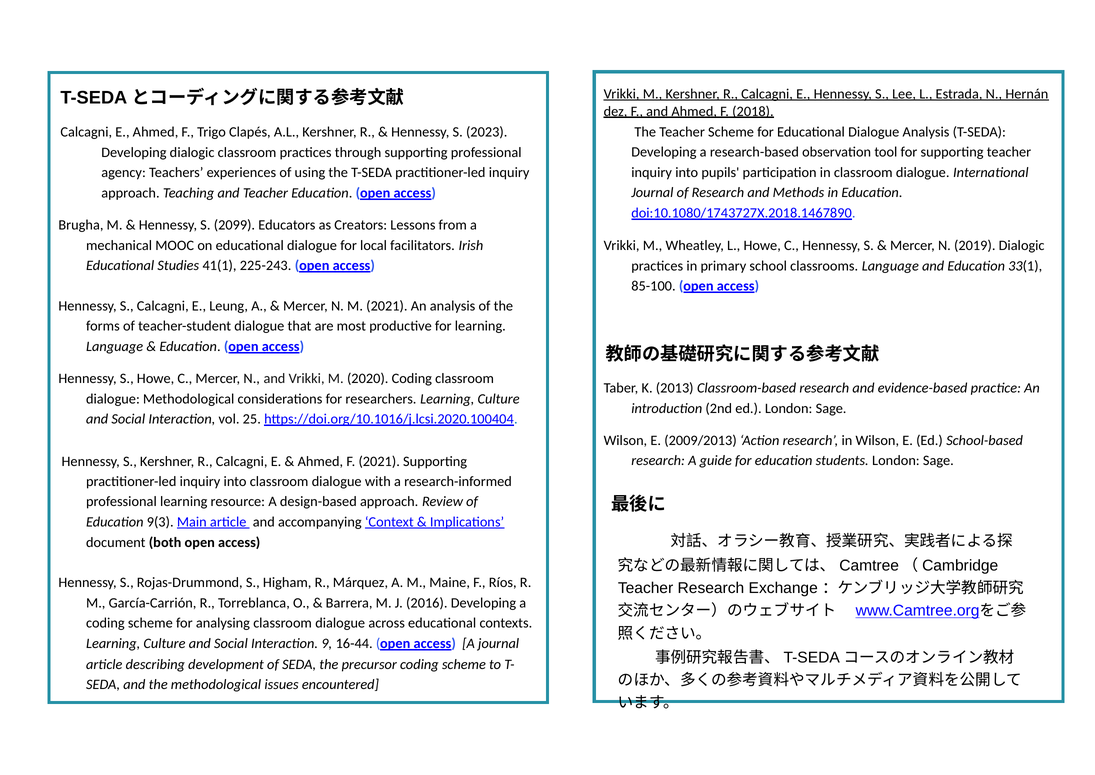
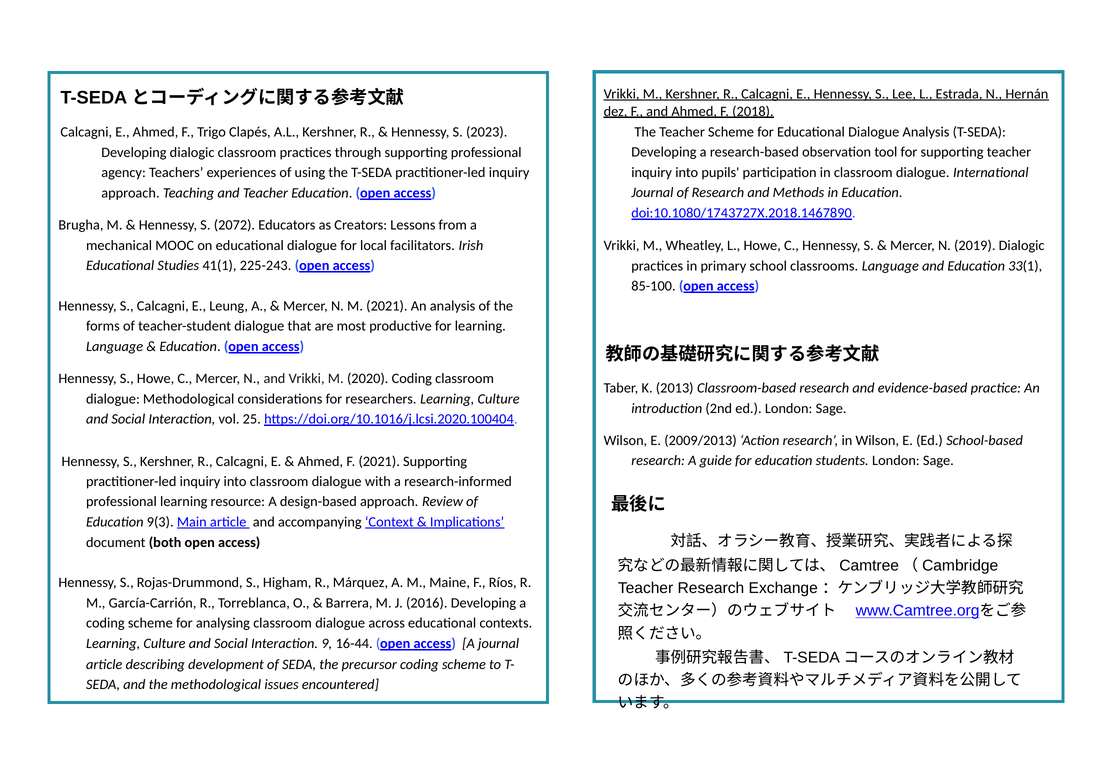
2099: 2099 -> 2072 (234, 225)
